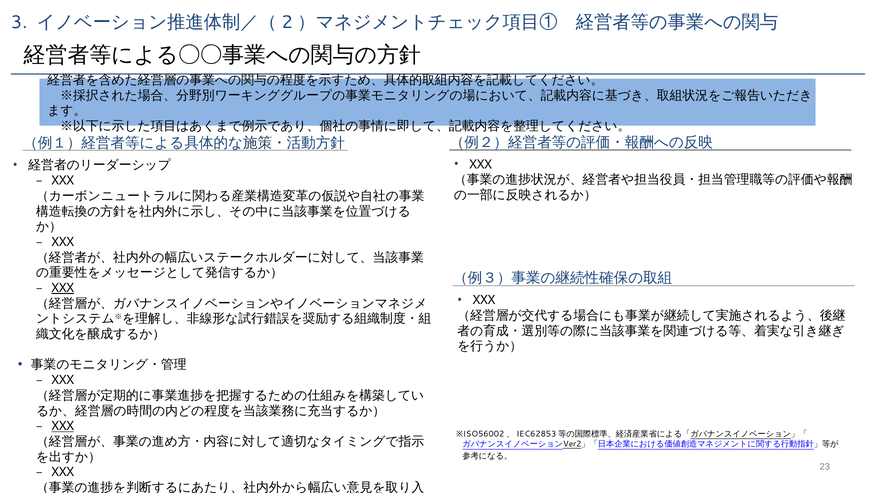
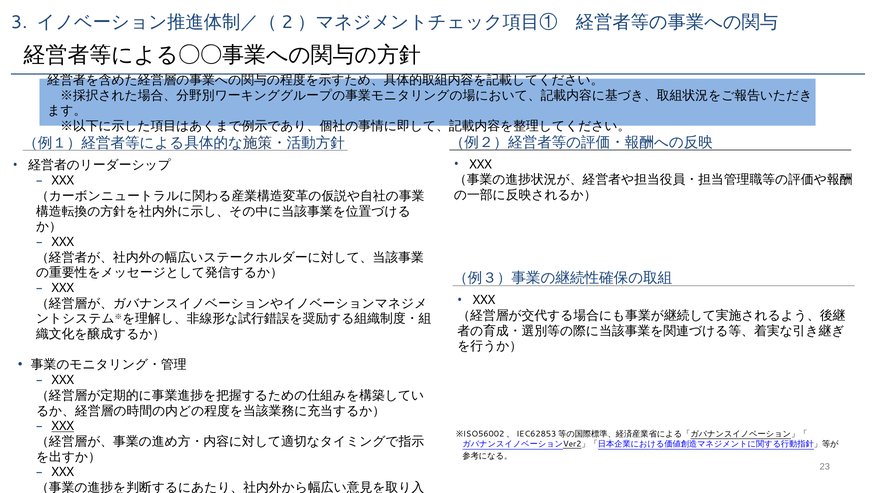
XXX underline: present -> none (63, 288)
